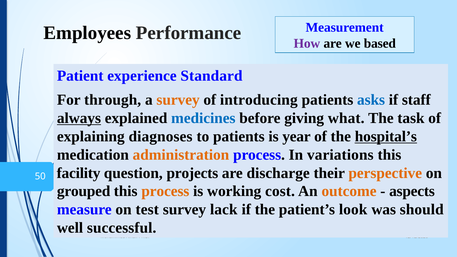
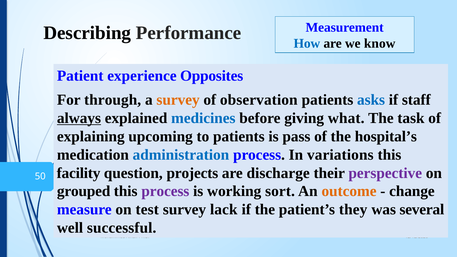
Employees: Employees -> Describing (87, 33)
How colour: purple -> blue (307, 44)
based: based -> know (380, 44)
Standard: Standard -> Opposites (212, 76)
introducing: introducing -> observation (259, 100)
diagnoses: diagnoses -> upcoming (161, 136)
year: year -> pass (296, 136)
hospital’s underline: present -> none (386, 136)
administration colour: orange -> blue (181, 155)
perspective colour: orange -> purple (385, 173)
process colour: orange -> purple (165, 191)
cost: cost -> sort (280, 191)
aspects: aspects -> change (412, 191)
look: look -> they (353, 210)
should: should -> several (422, 210)
